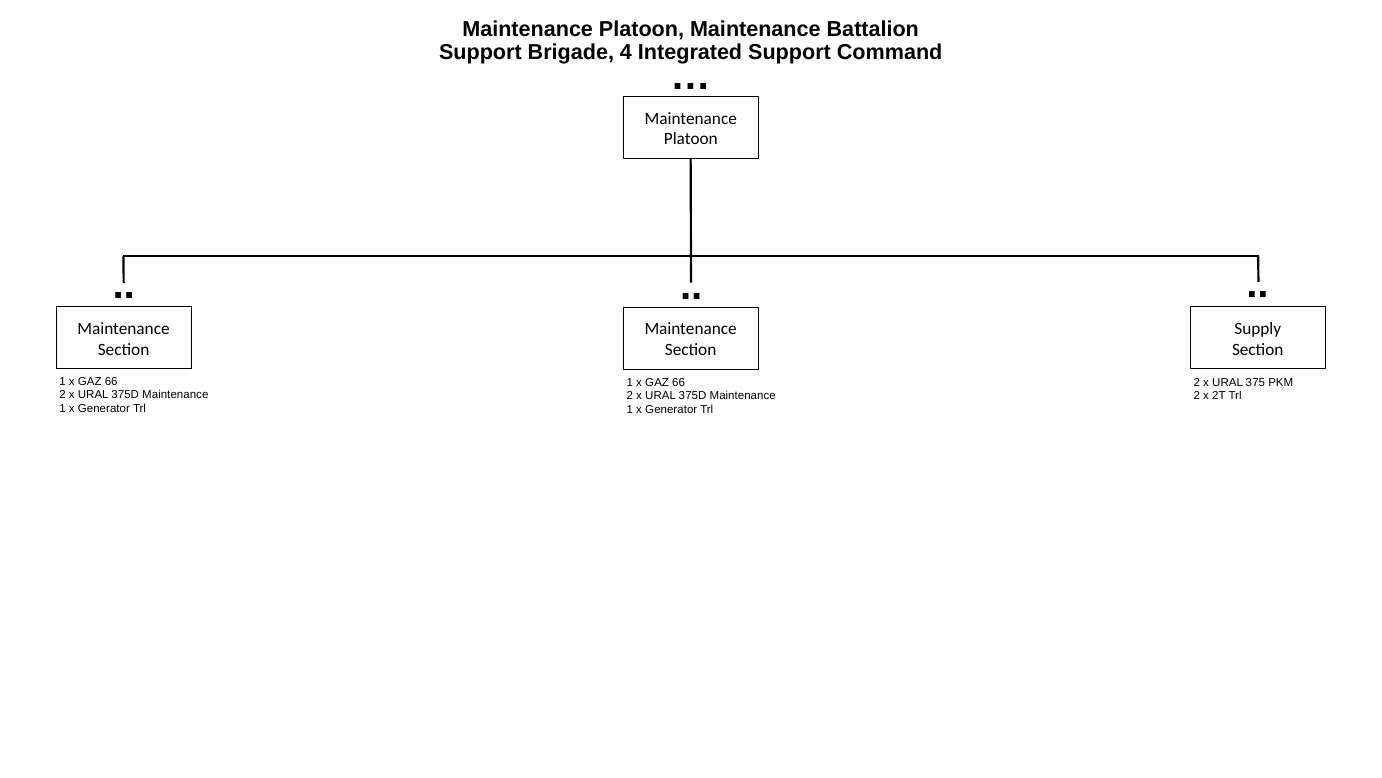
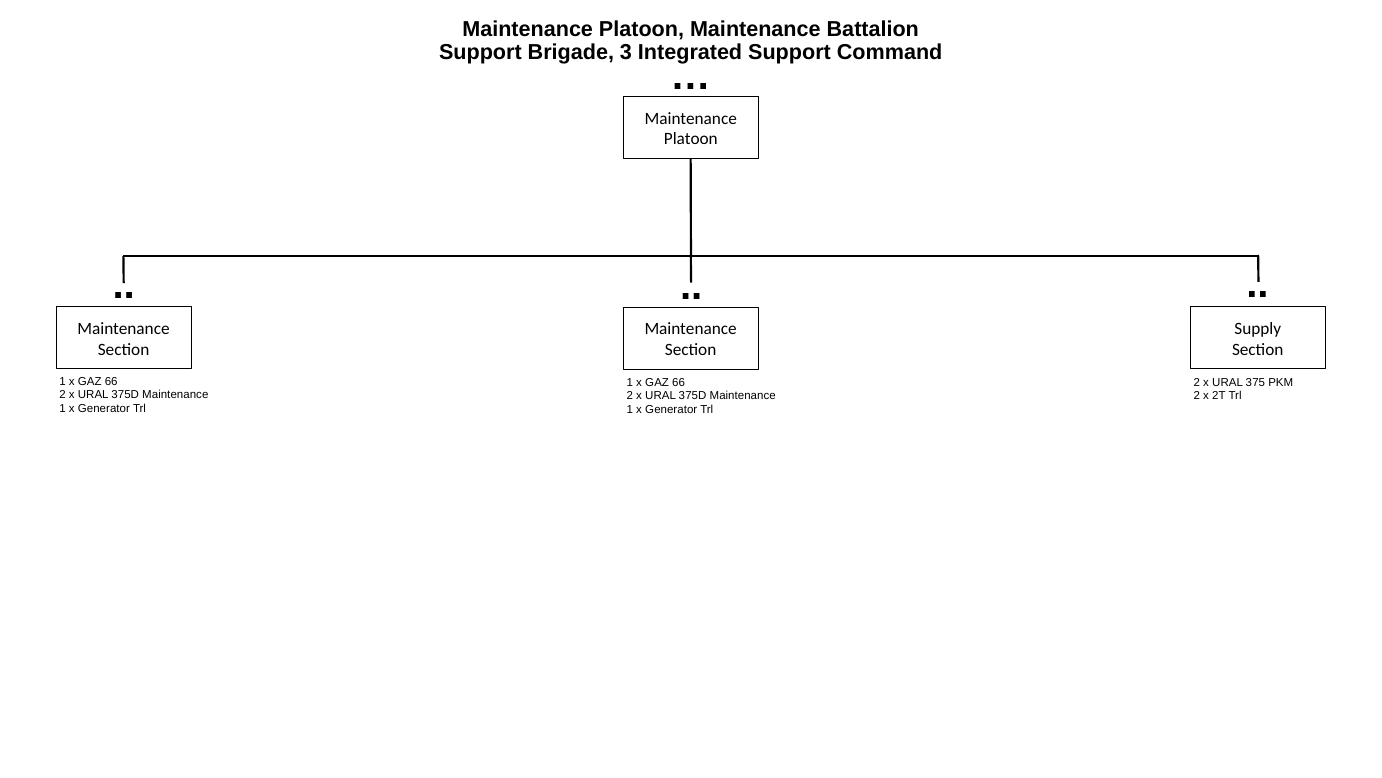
4: 4 -> 3 (626, 52)
